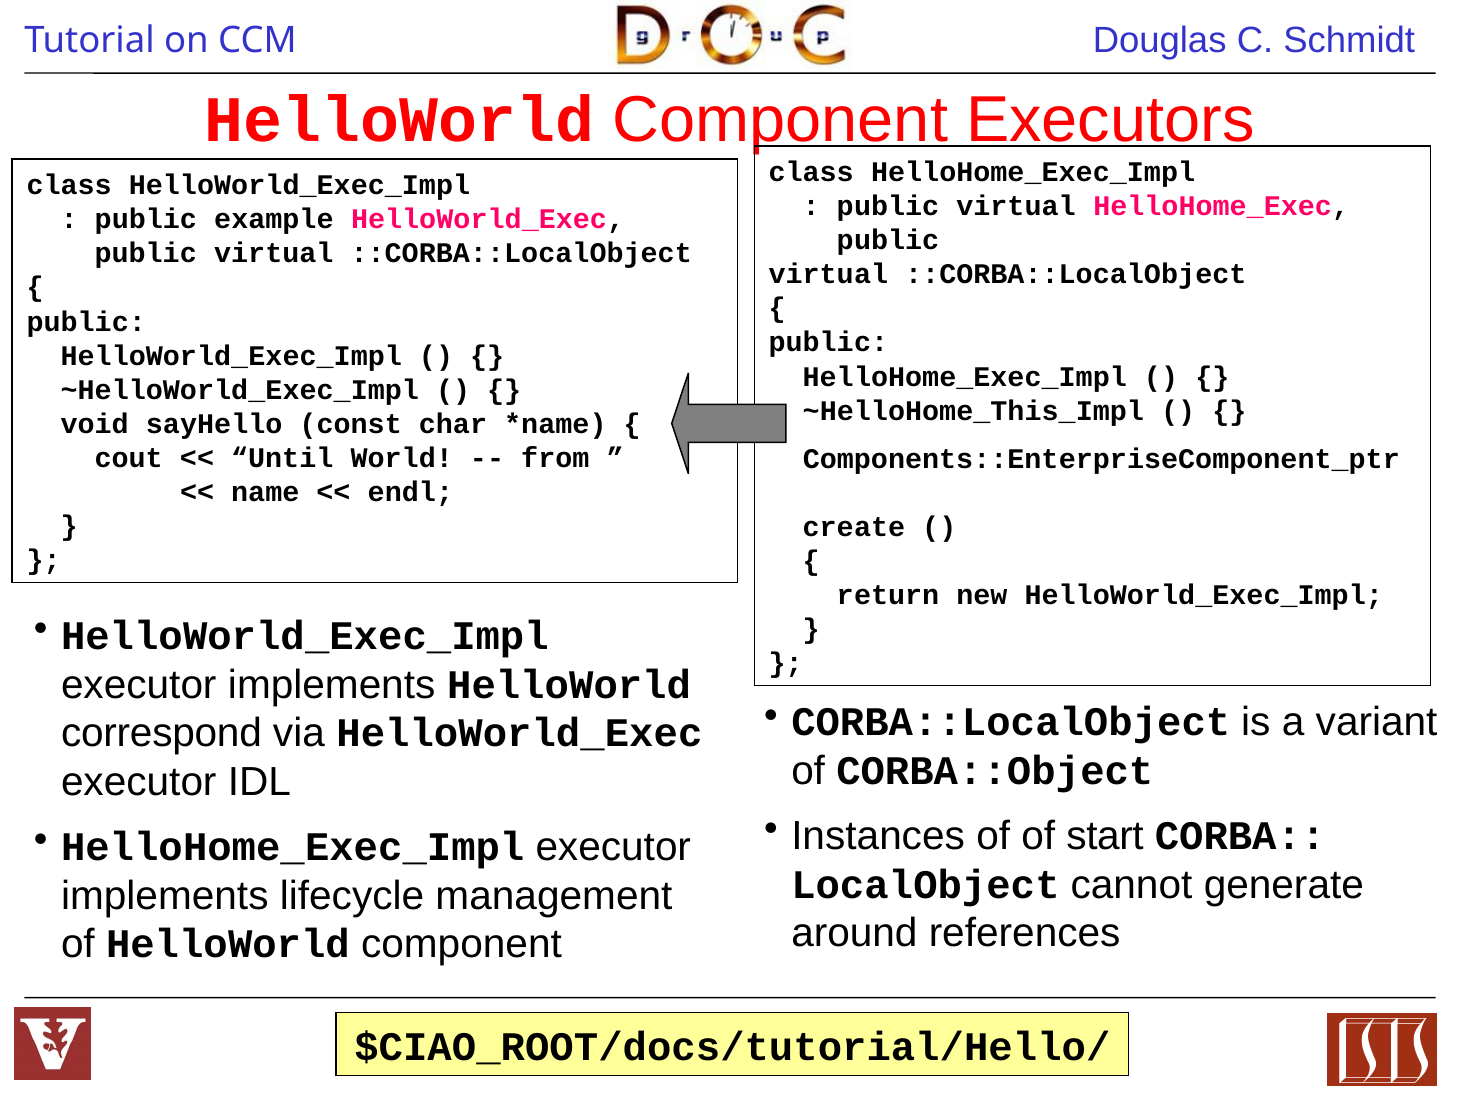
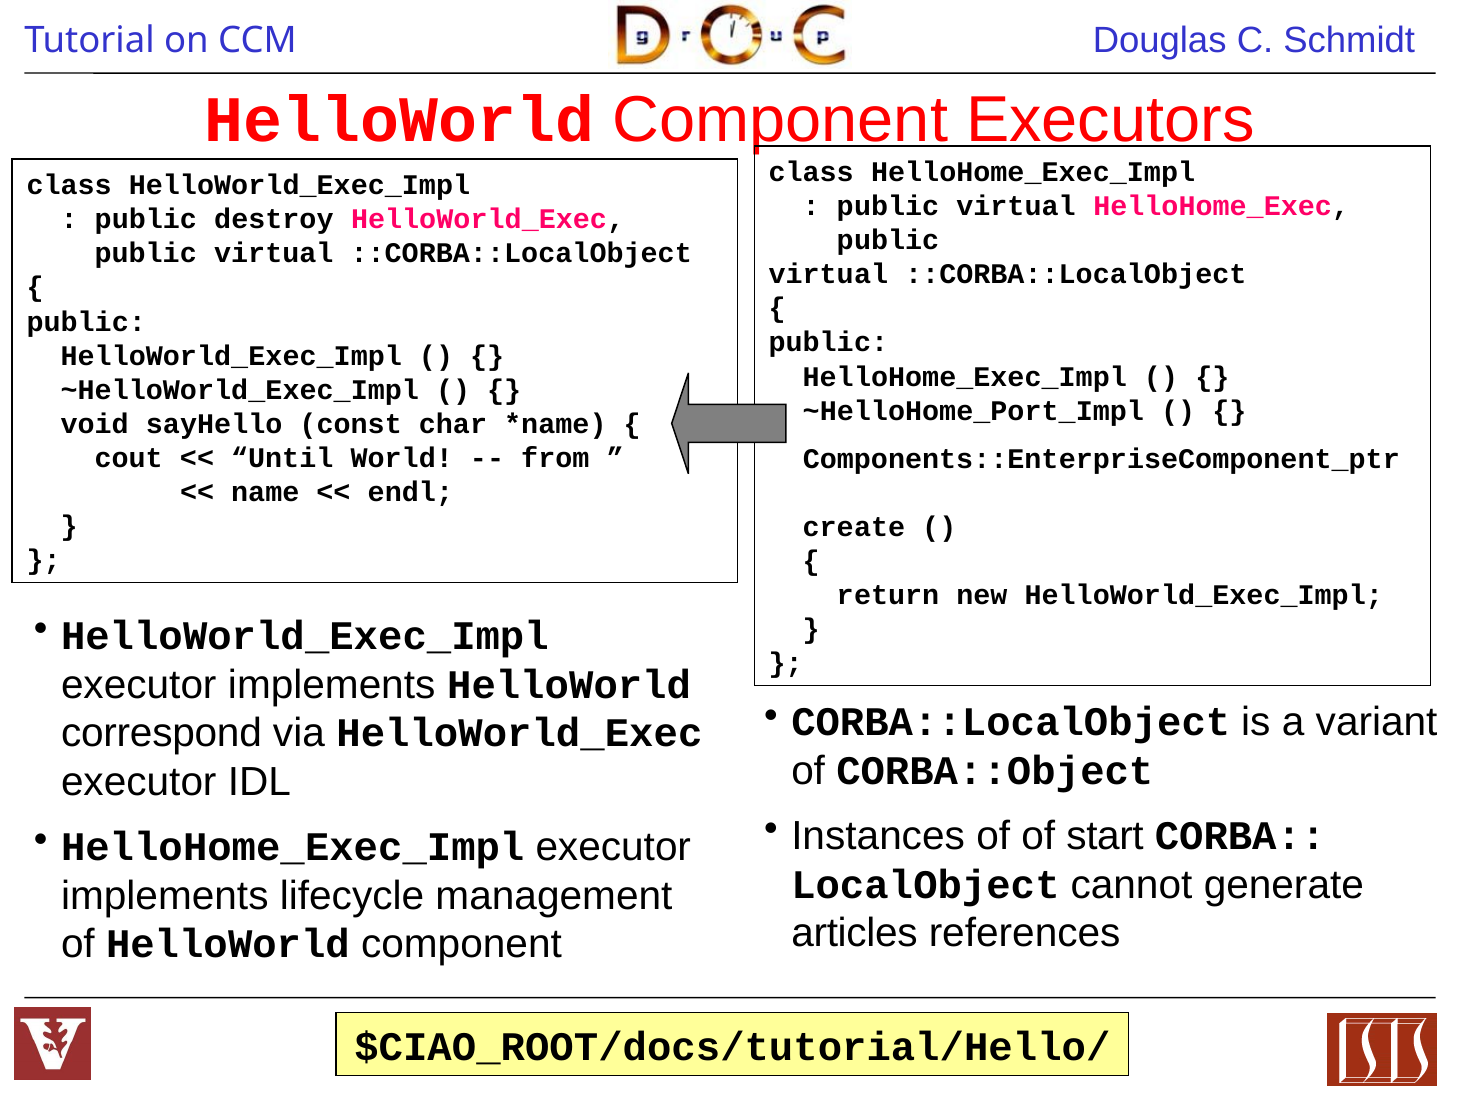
example: example -> destroy (274, 219)
~HelloHome_This_Impl: ~HelloHome_This_Impl -> ~HelloHome_Port_Impl (973, 411)
around: around -> articles (854, 933)
